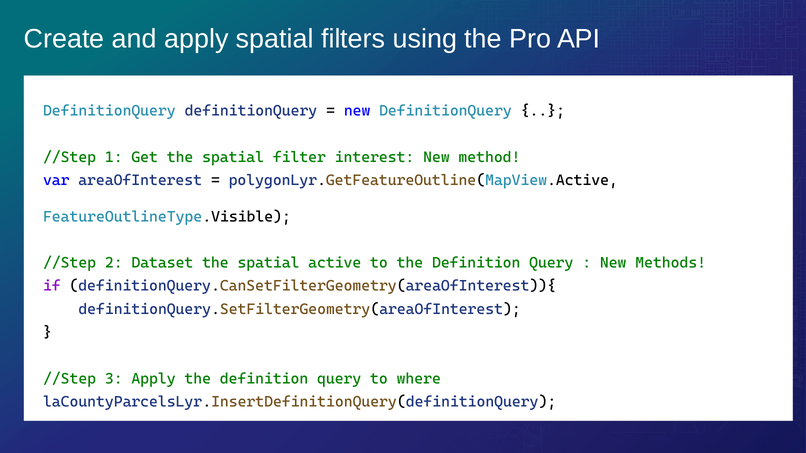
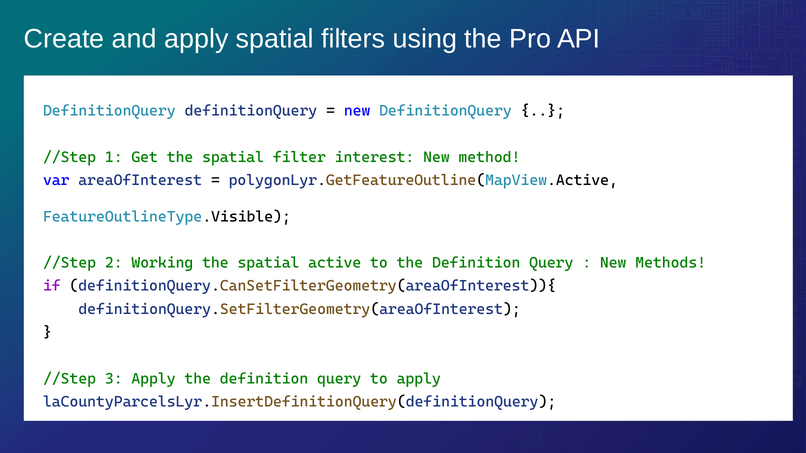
Dataset: Dataset -> Working (162, 263)
to where: where -> apply (419, 379)
